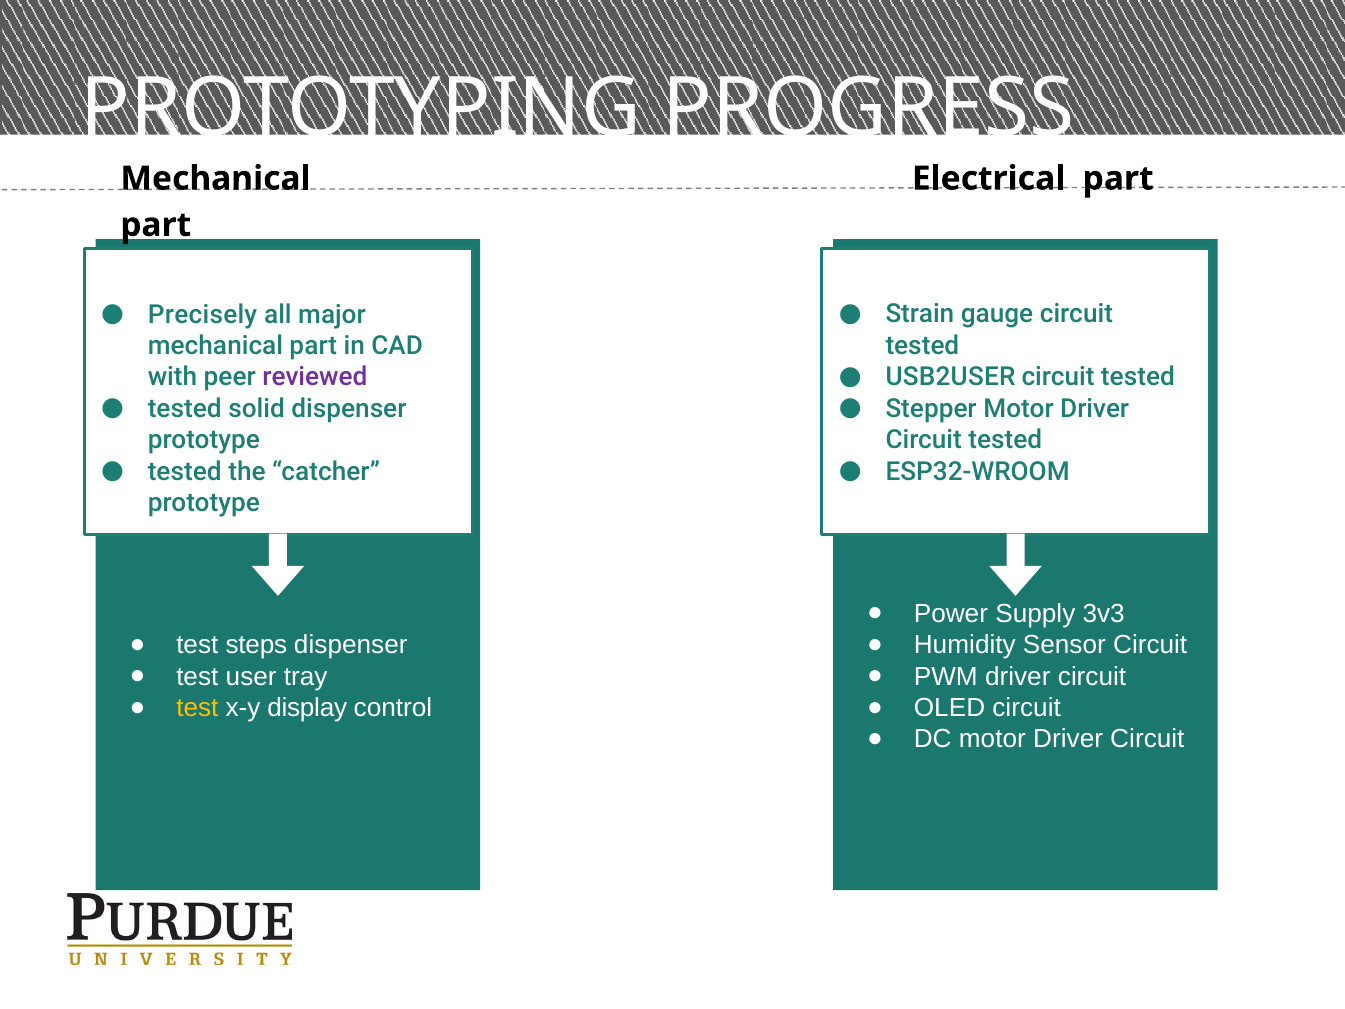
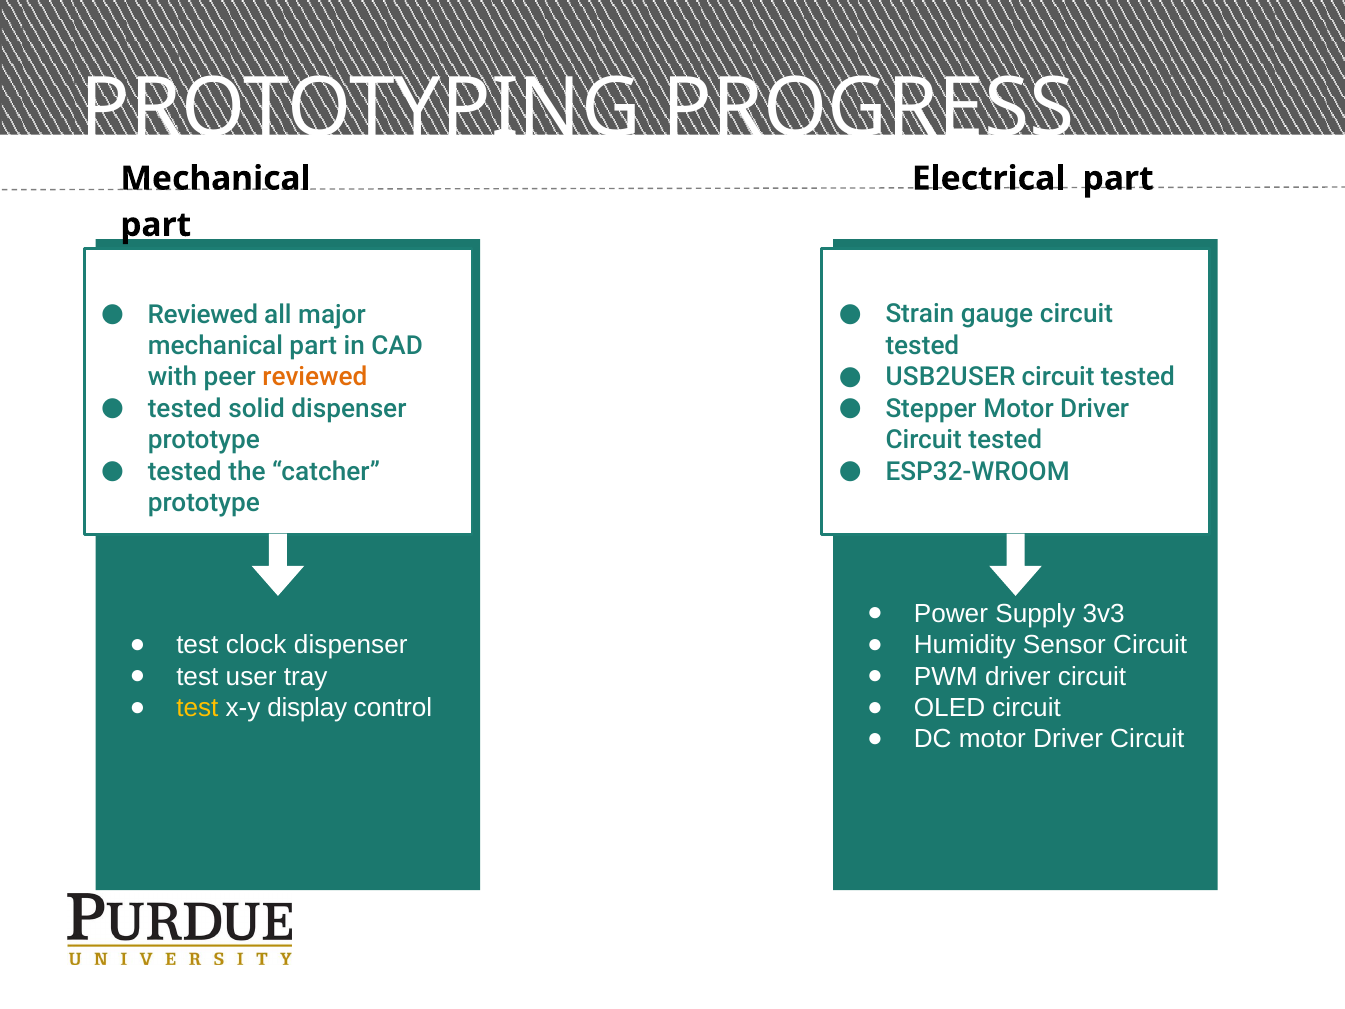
Precisely: Precisely -> Reviewed (203, 314)
reviewed colour: purple -> orange (315, 377)
steps: steps -> clock (256, 645)
